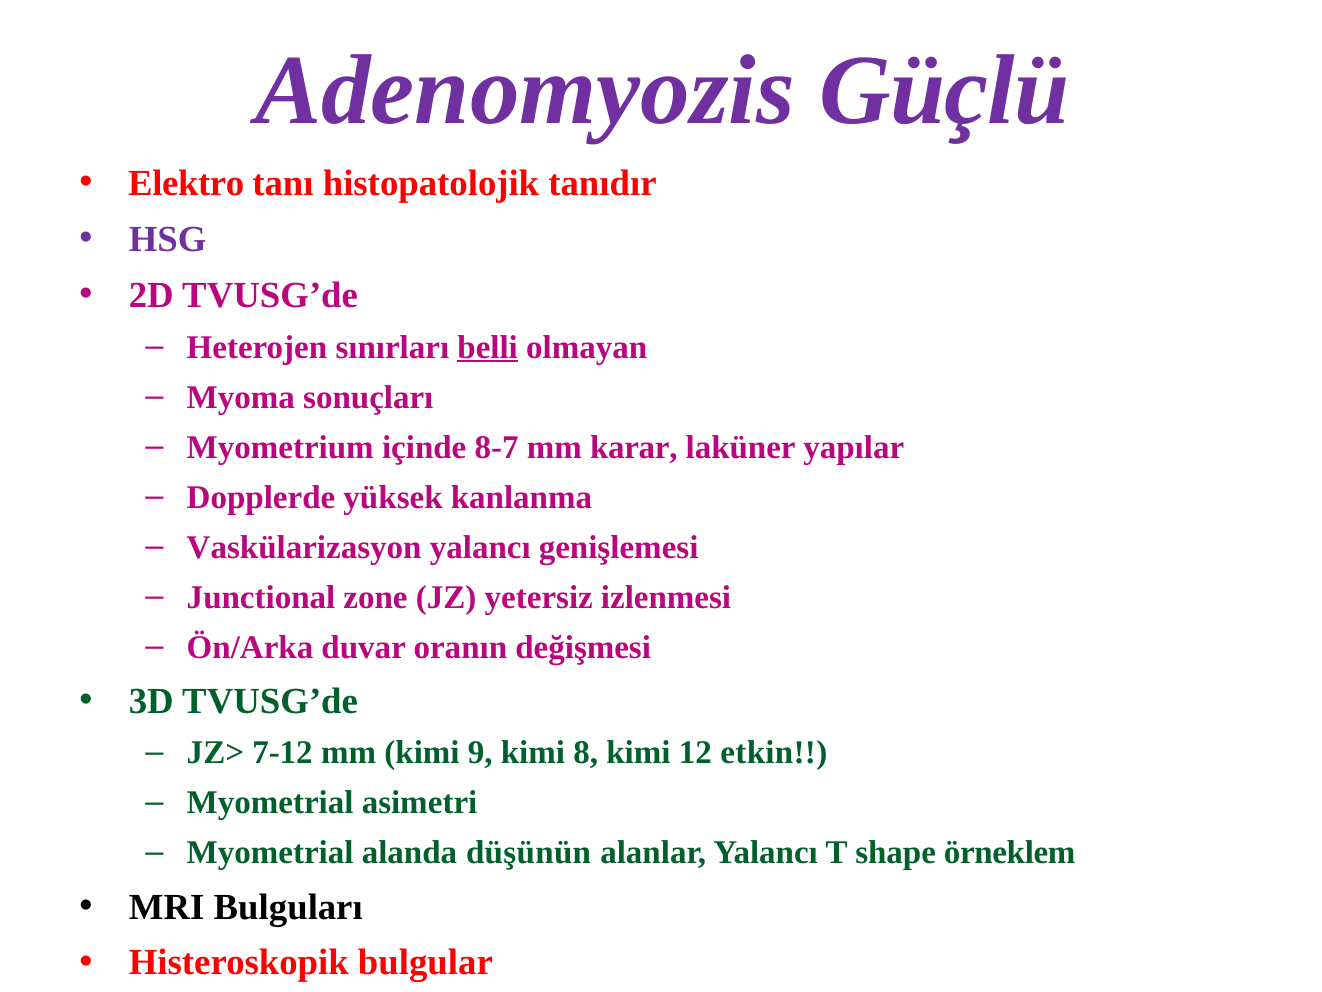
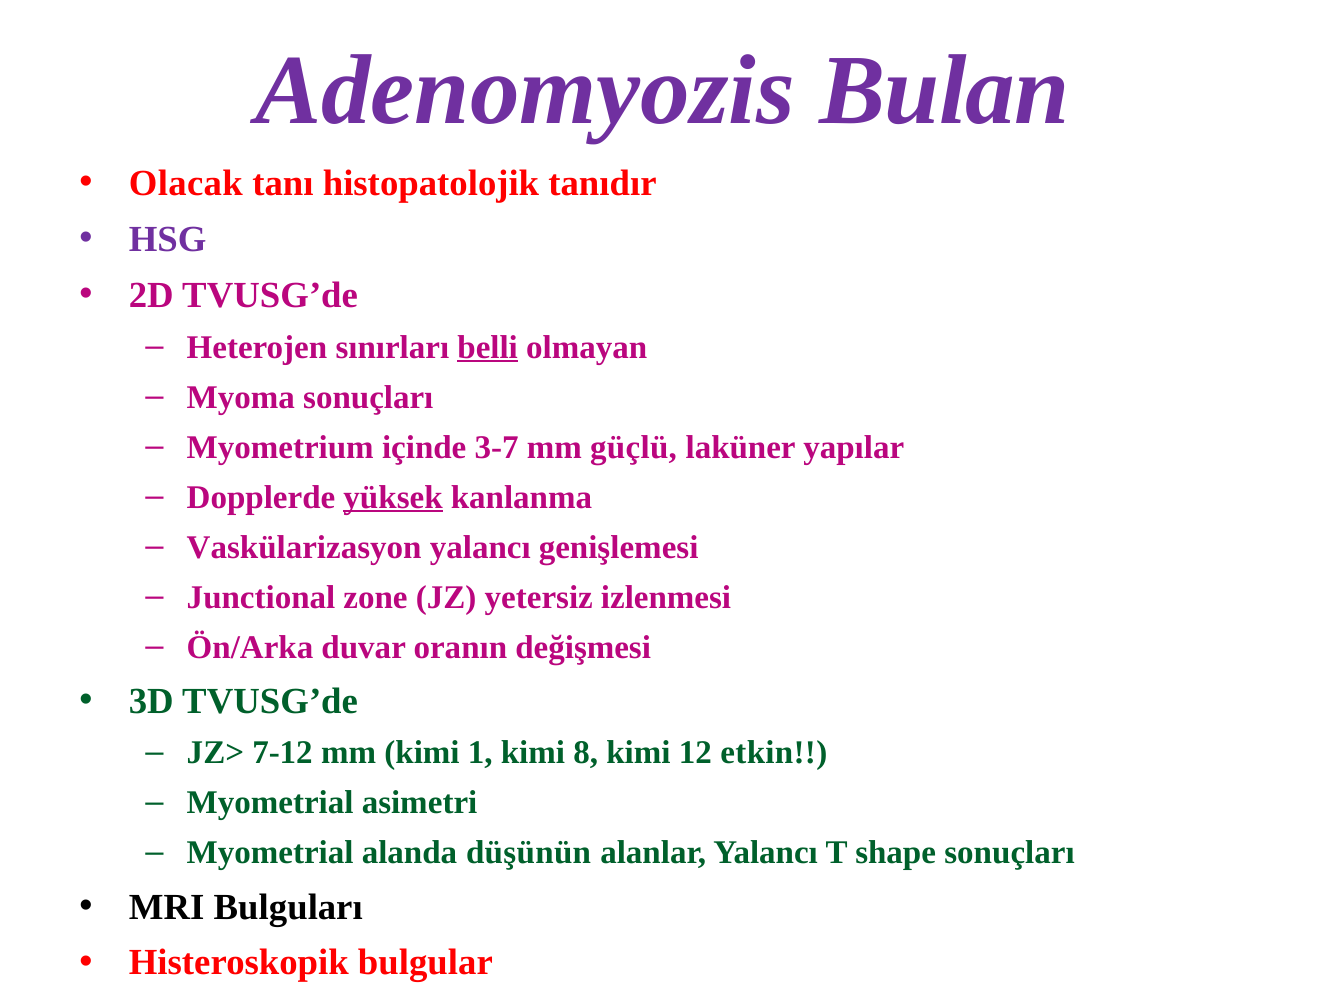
Güçlü: Güçlü -> Bulan (945, 91)
Elektro: Elektro -> Olacak (186, 183)
8-7: 8-7 -> 3-7 (497, 447)
karar: karar -> güçlü (634, 447)
yüksek underline: none -> present (393, 497)
9: 9 -> 1 (480, 753)
shape örneklem: örneklem -> sonuçları (1010, 853)
